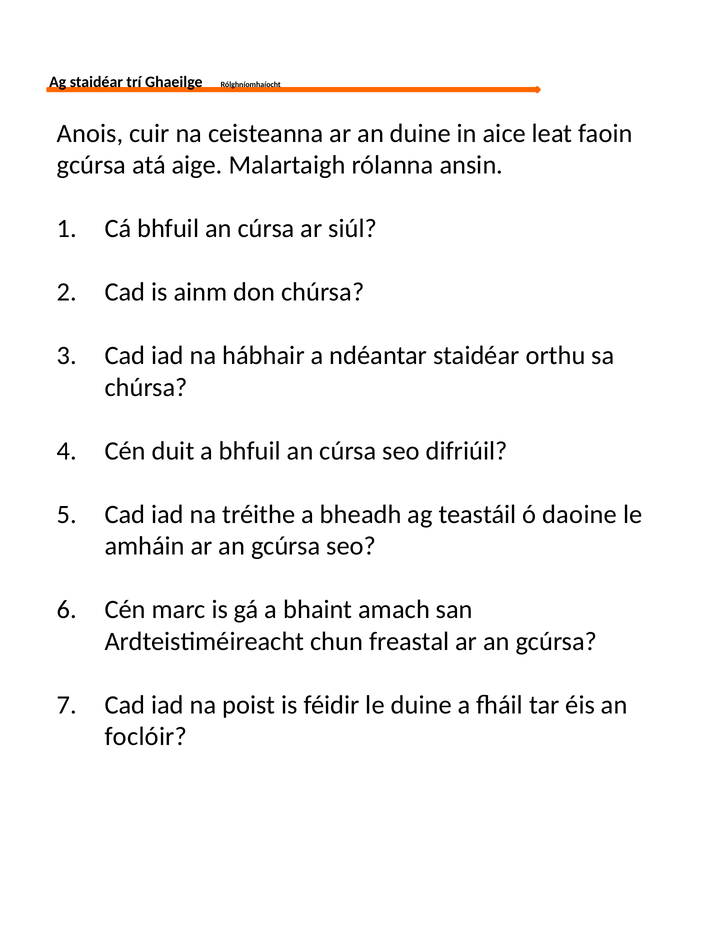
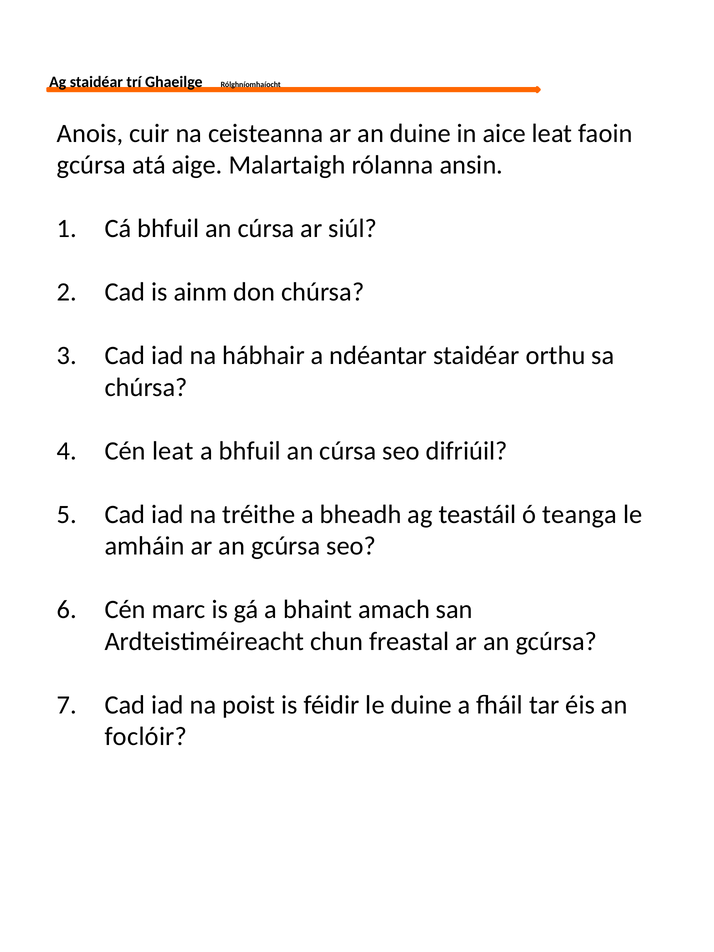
Cén duit: duit -> leat (173, 451)
daoine: daoine -> teanga (580, 514)
